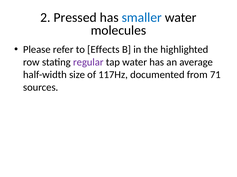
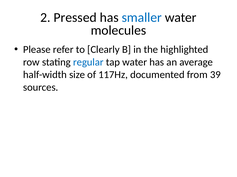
Effects: Effects -> Clearly (103, 50)
regular colour: purple -> blue (88, 62)
71: 71 -> 39 (215, 75)
